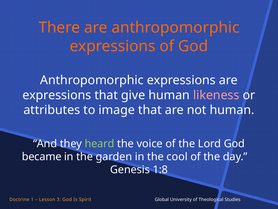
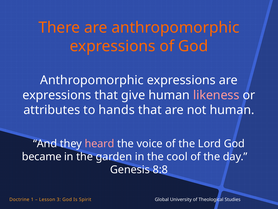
image: image -> hands (117, 110)
heard colour: light green -> pink (100, 143)
1:8: 1:8 -> 8:8 (160, 169)
